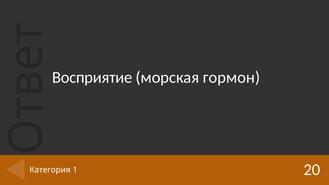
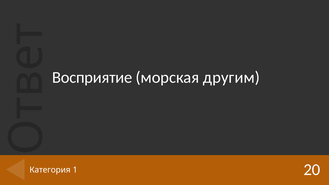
гормон: гормон -> другим (231, 77)
